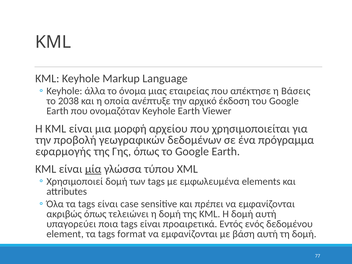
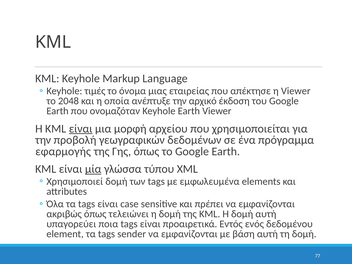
άλλα: άλλα -> τιμές (95, 91)
η Βάσεις: Βάσεις -> Viewer (296, 91)
2038: 2038 -> 2048 (68, 101)
είναι underline: none -> present (81, 129)
format: format -> sender (132, 234)
